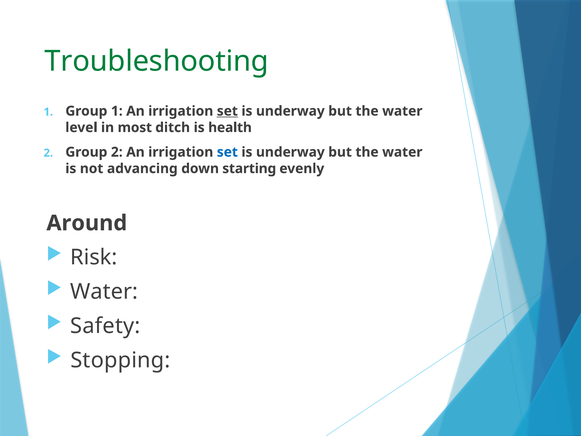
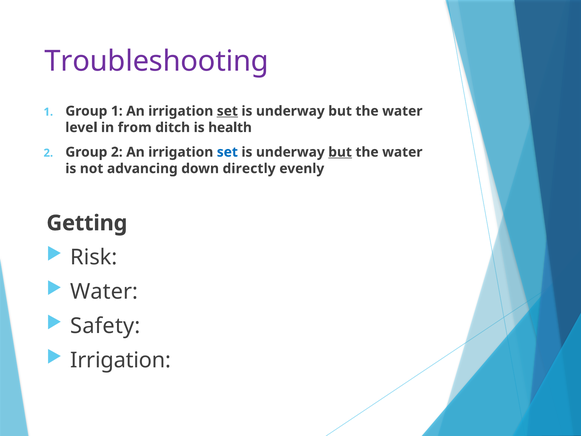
Troubleshooting colour: green -> purple (157, 61)
most: most -> from (135, 127)
but underline: none -> present (340, 152)
starting: starting -> directly (249, 168)
Around: Around -> Getting (87, 223)
Stopping: Stopping -> Irrigation (121, 360)
